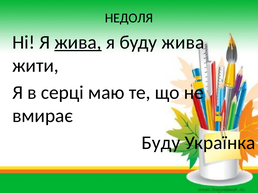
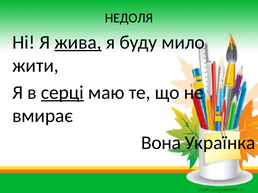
буду жива: жива -> мило (183, 42)
серці underline: none -> present (62, 93)
Буду: Буду -> Вона (161, 143)
